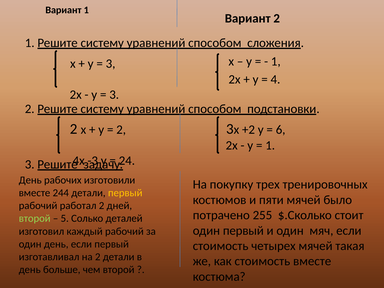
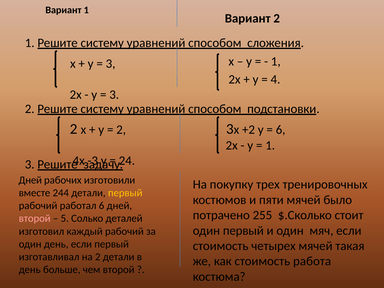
День: День -> Дней (30, 180)
работал 2: 2 -> 6 (102, 206)
второй colour: light green -> pink (35, 218)
стоимость вместе: вместе -> работа (312, 261)
